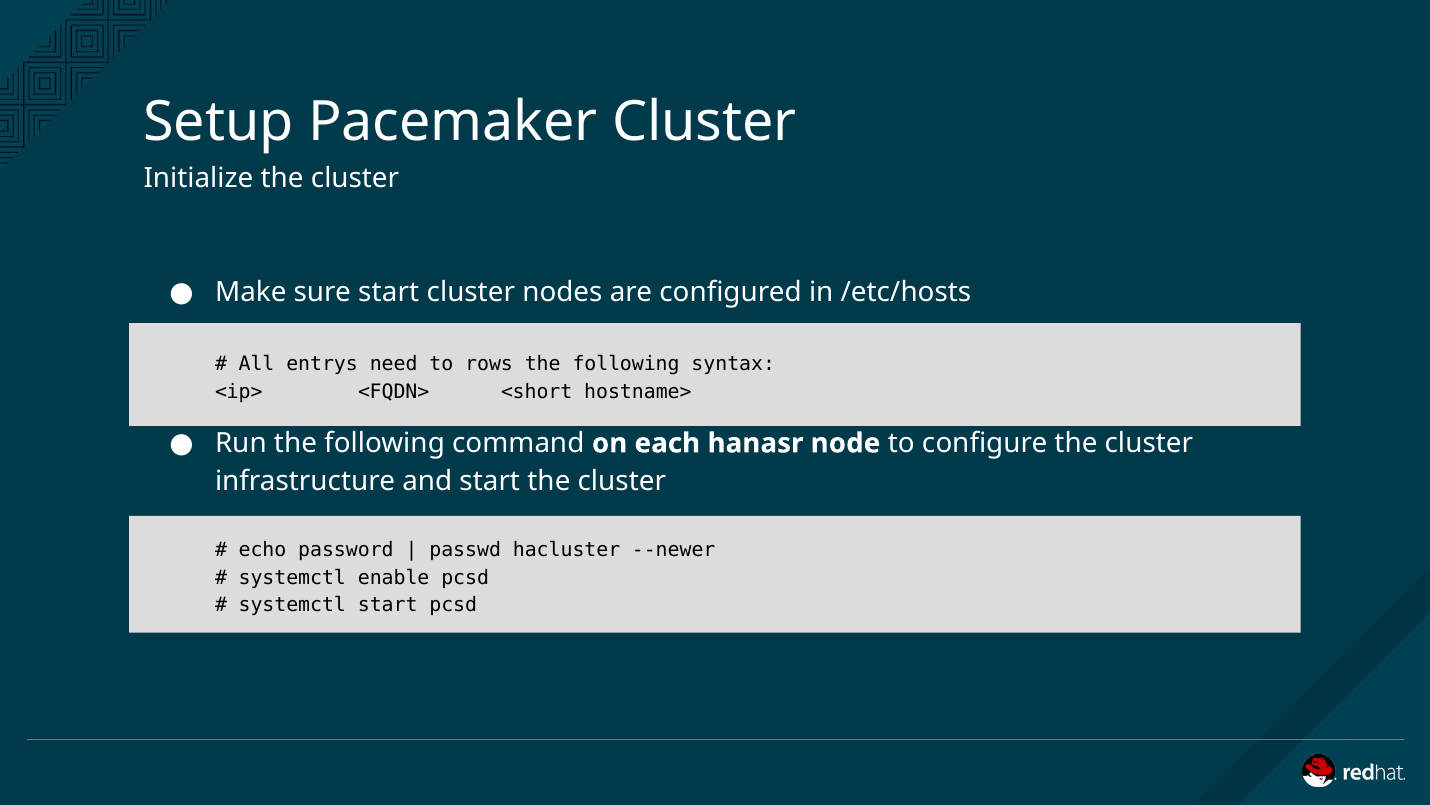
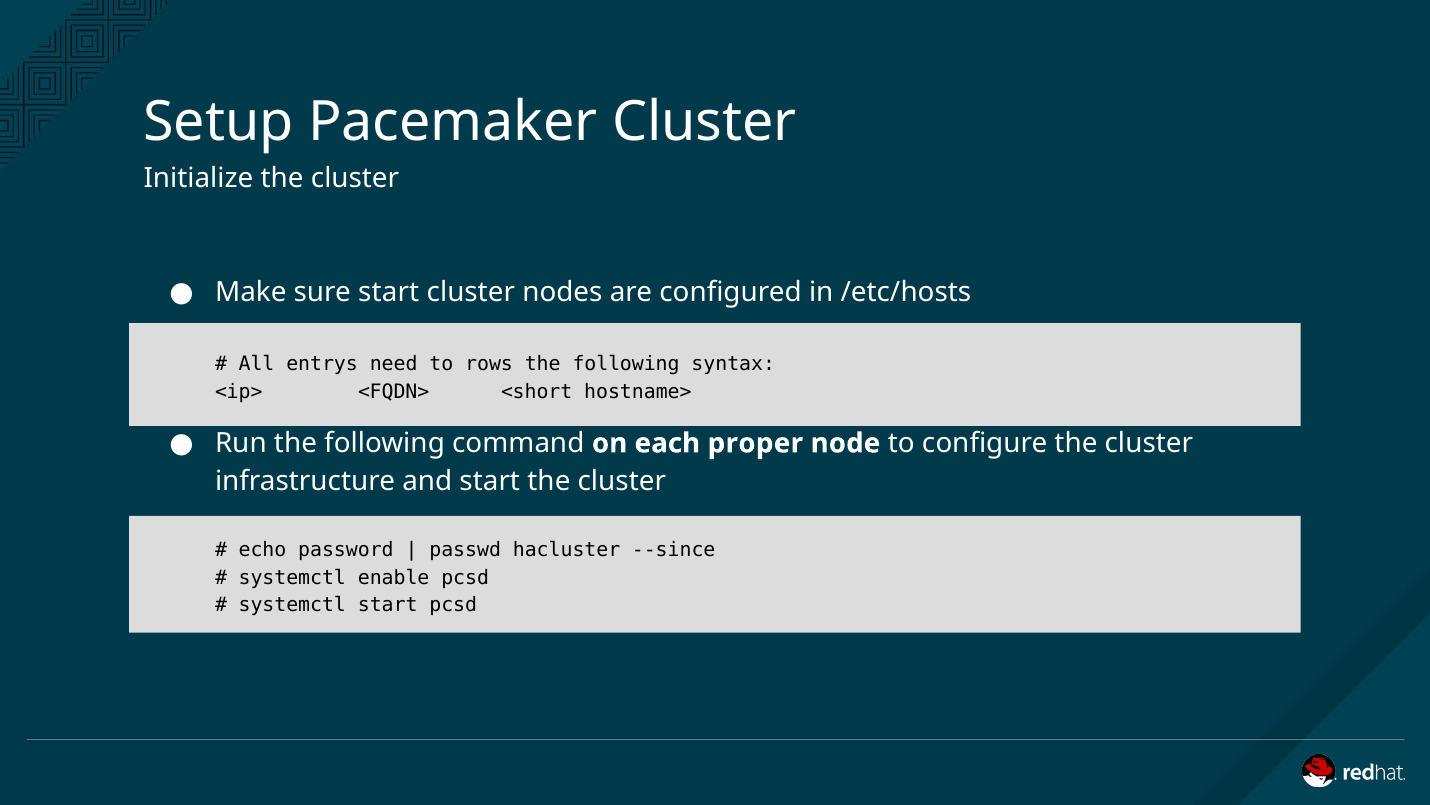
hanasr: hanasr -> proper (755, 443)
--newer: --newer -> --since (674, 550)
